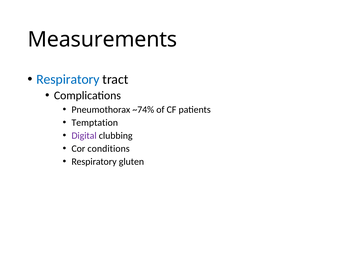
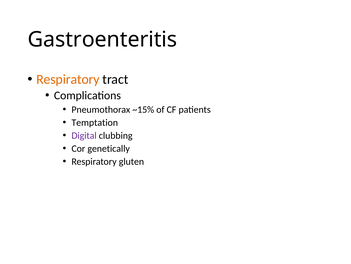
Measurements: Measurements -> Gastroenteritis (102, 39)
Respiratory colour: blue -> orange (68, 79)
~74%: ~74% -> ~15% (143, 109)
conditions: conditions -> genetically (109, 148)
